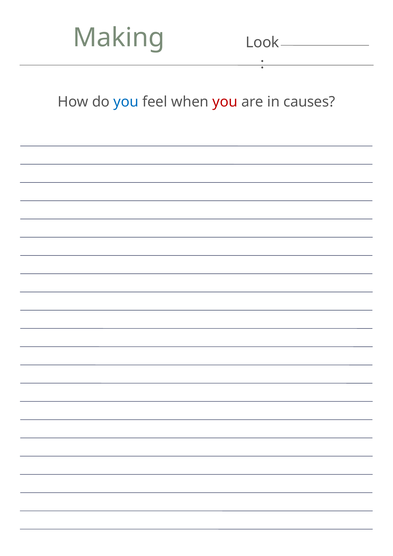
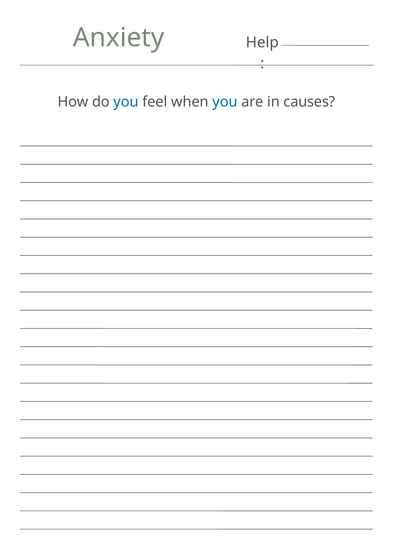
Making: Making -> Anxiety (119, 38)
Look: Look -> Help (262, 42)
you colour: red -> blue (225, 102)
